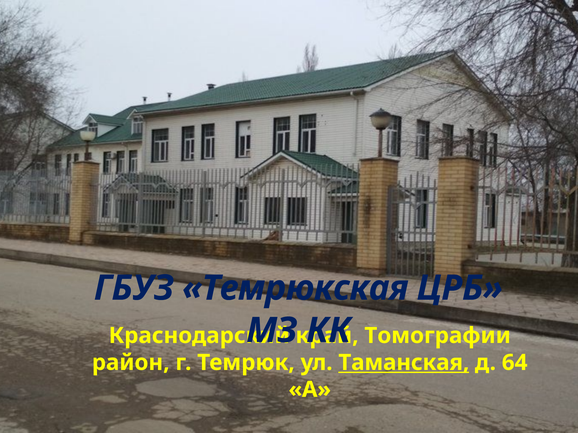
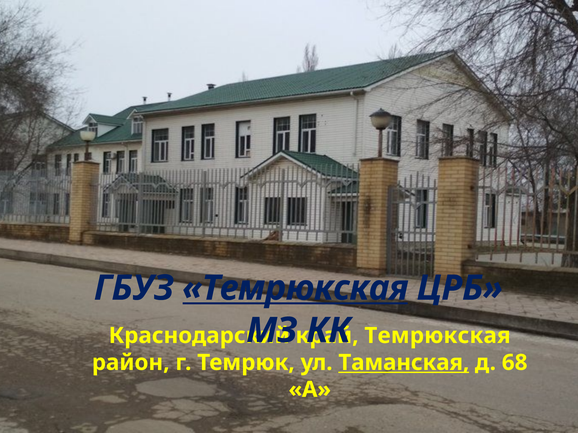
Темрюкская underline: none -> present (295, 288)
Томографии: Томографии -> Темрюкская (437, 336)
64: 64 -> 68 (515, 363)
